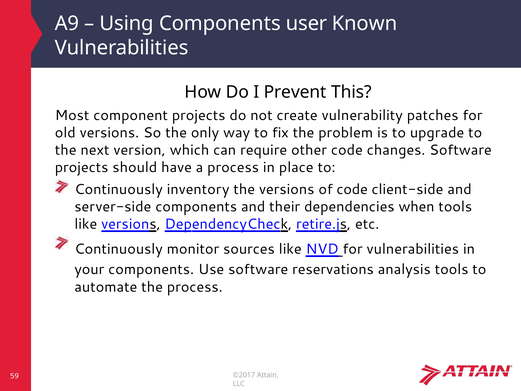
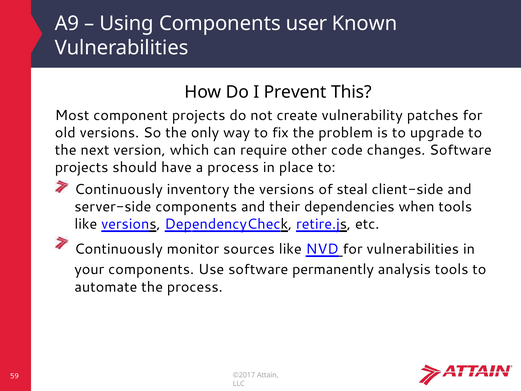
of code: code -> steal (352, 189)
reservations: reservations -> permanently (333, 269)
